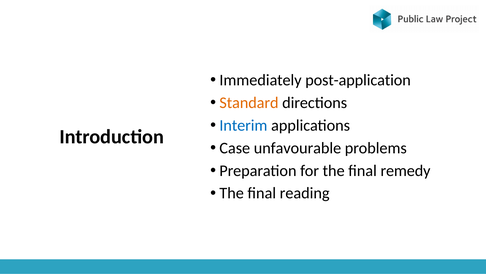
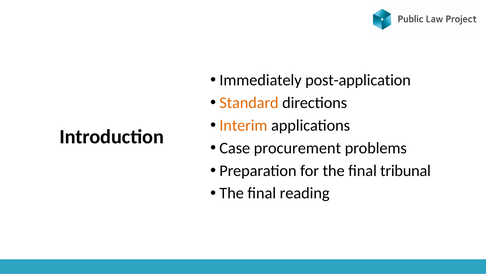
Interim colour: blue -> orange (243, 125)
unfavourable: unfavourable -> procurement (297, 148)
remedy: remedy -> tribunal (406, 170)
